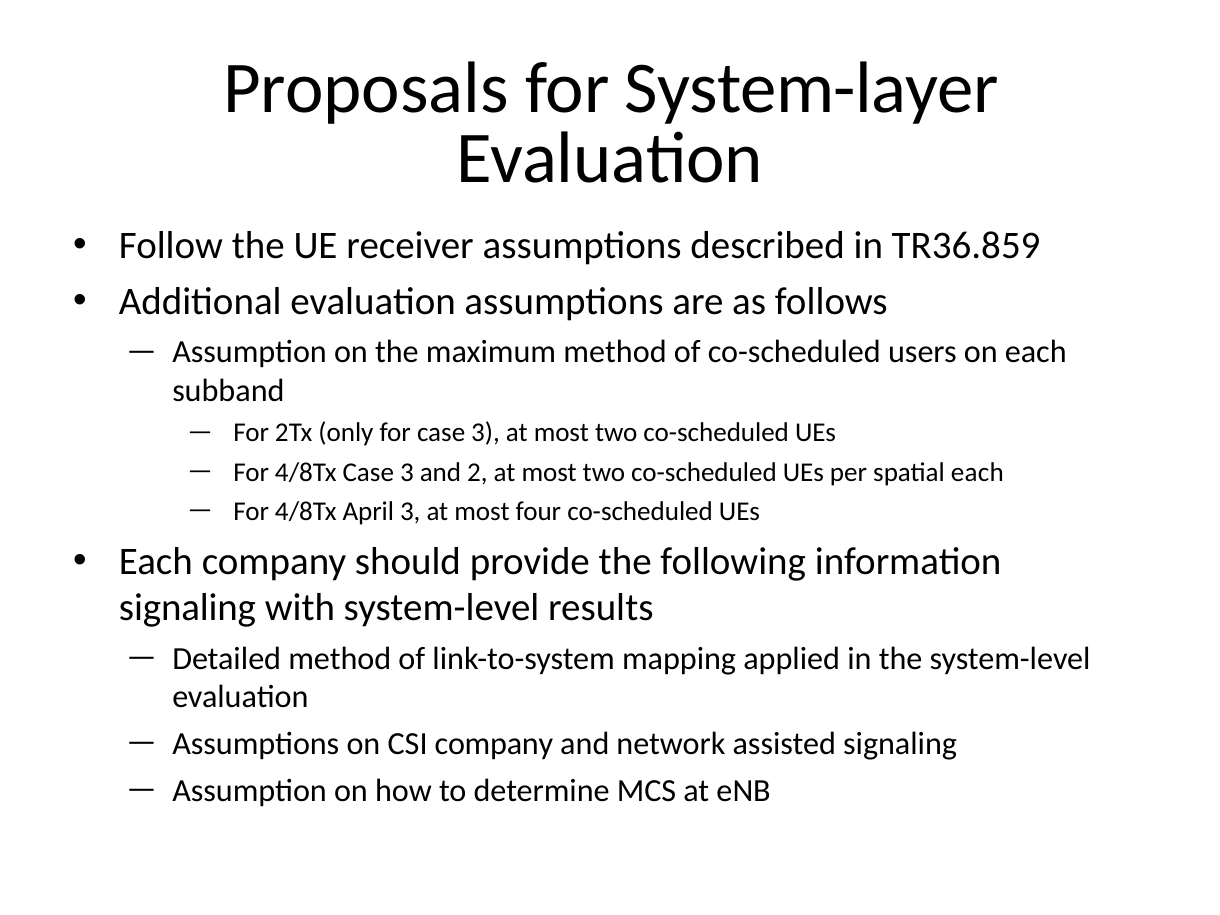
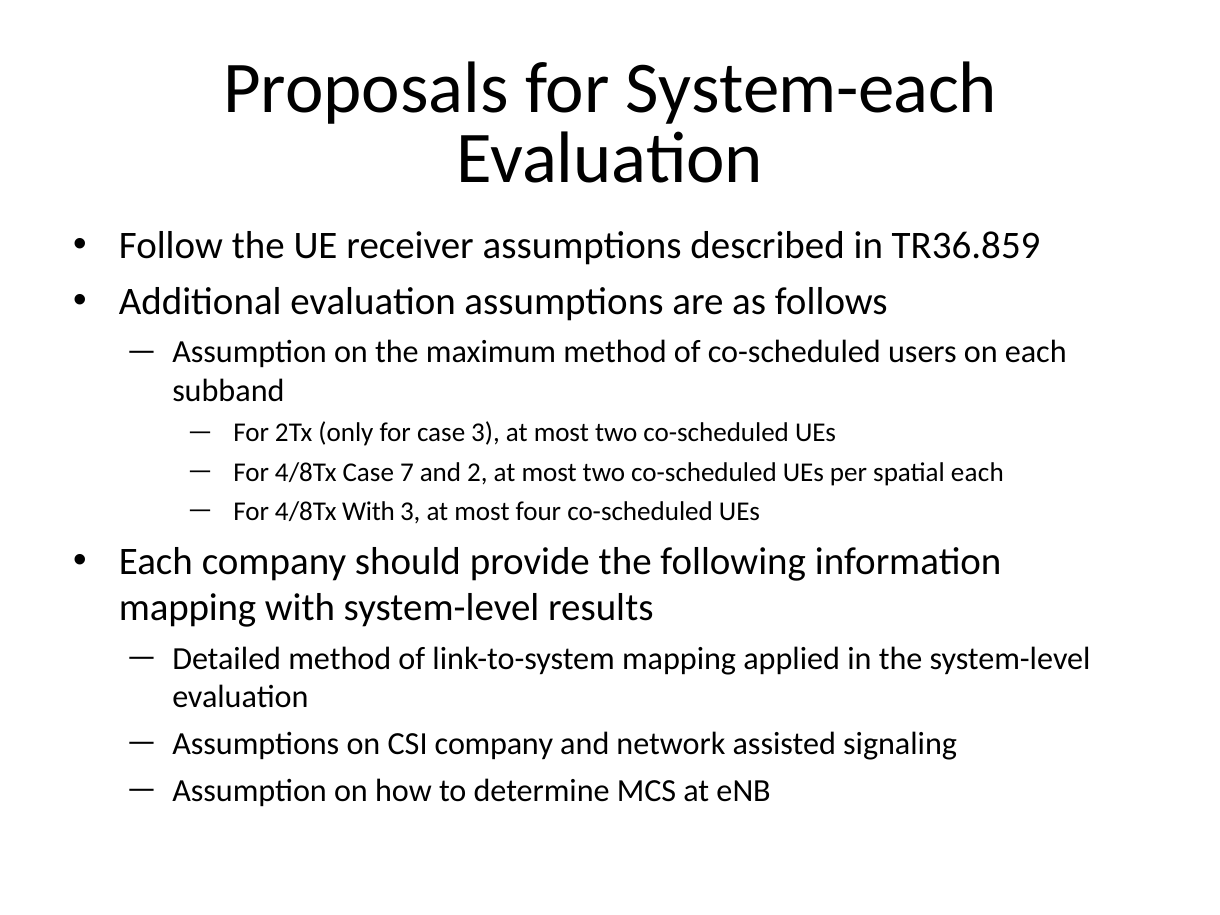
System-layer: System-layer -> System-each (811, 89)
4/8Tx Case 3: 3 -> 7 (407, 472)
4/8Tx April: April -> With (368, 511)
signaling: signaling -> mapping (188, 608)
